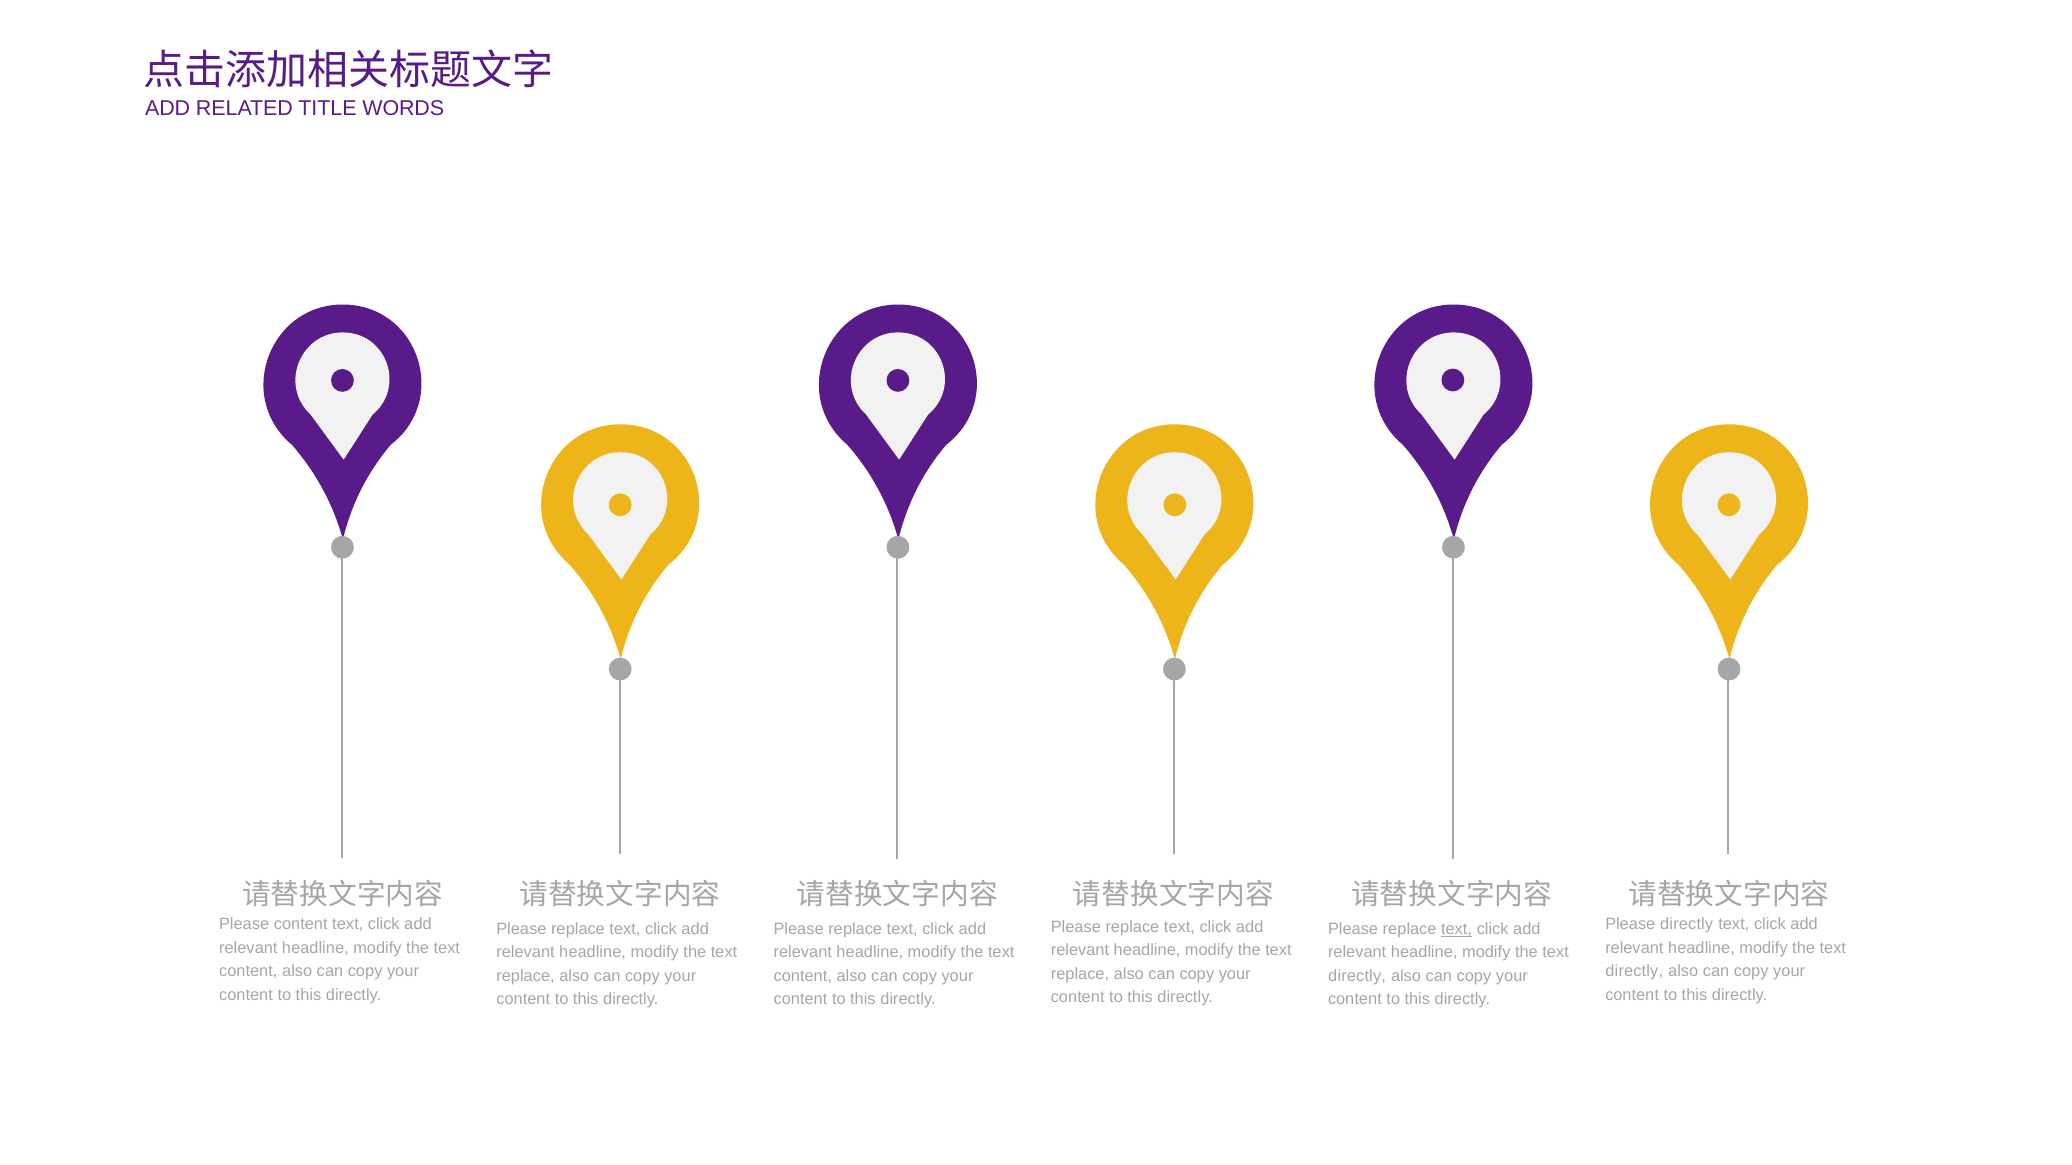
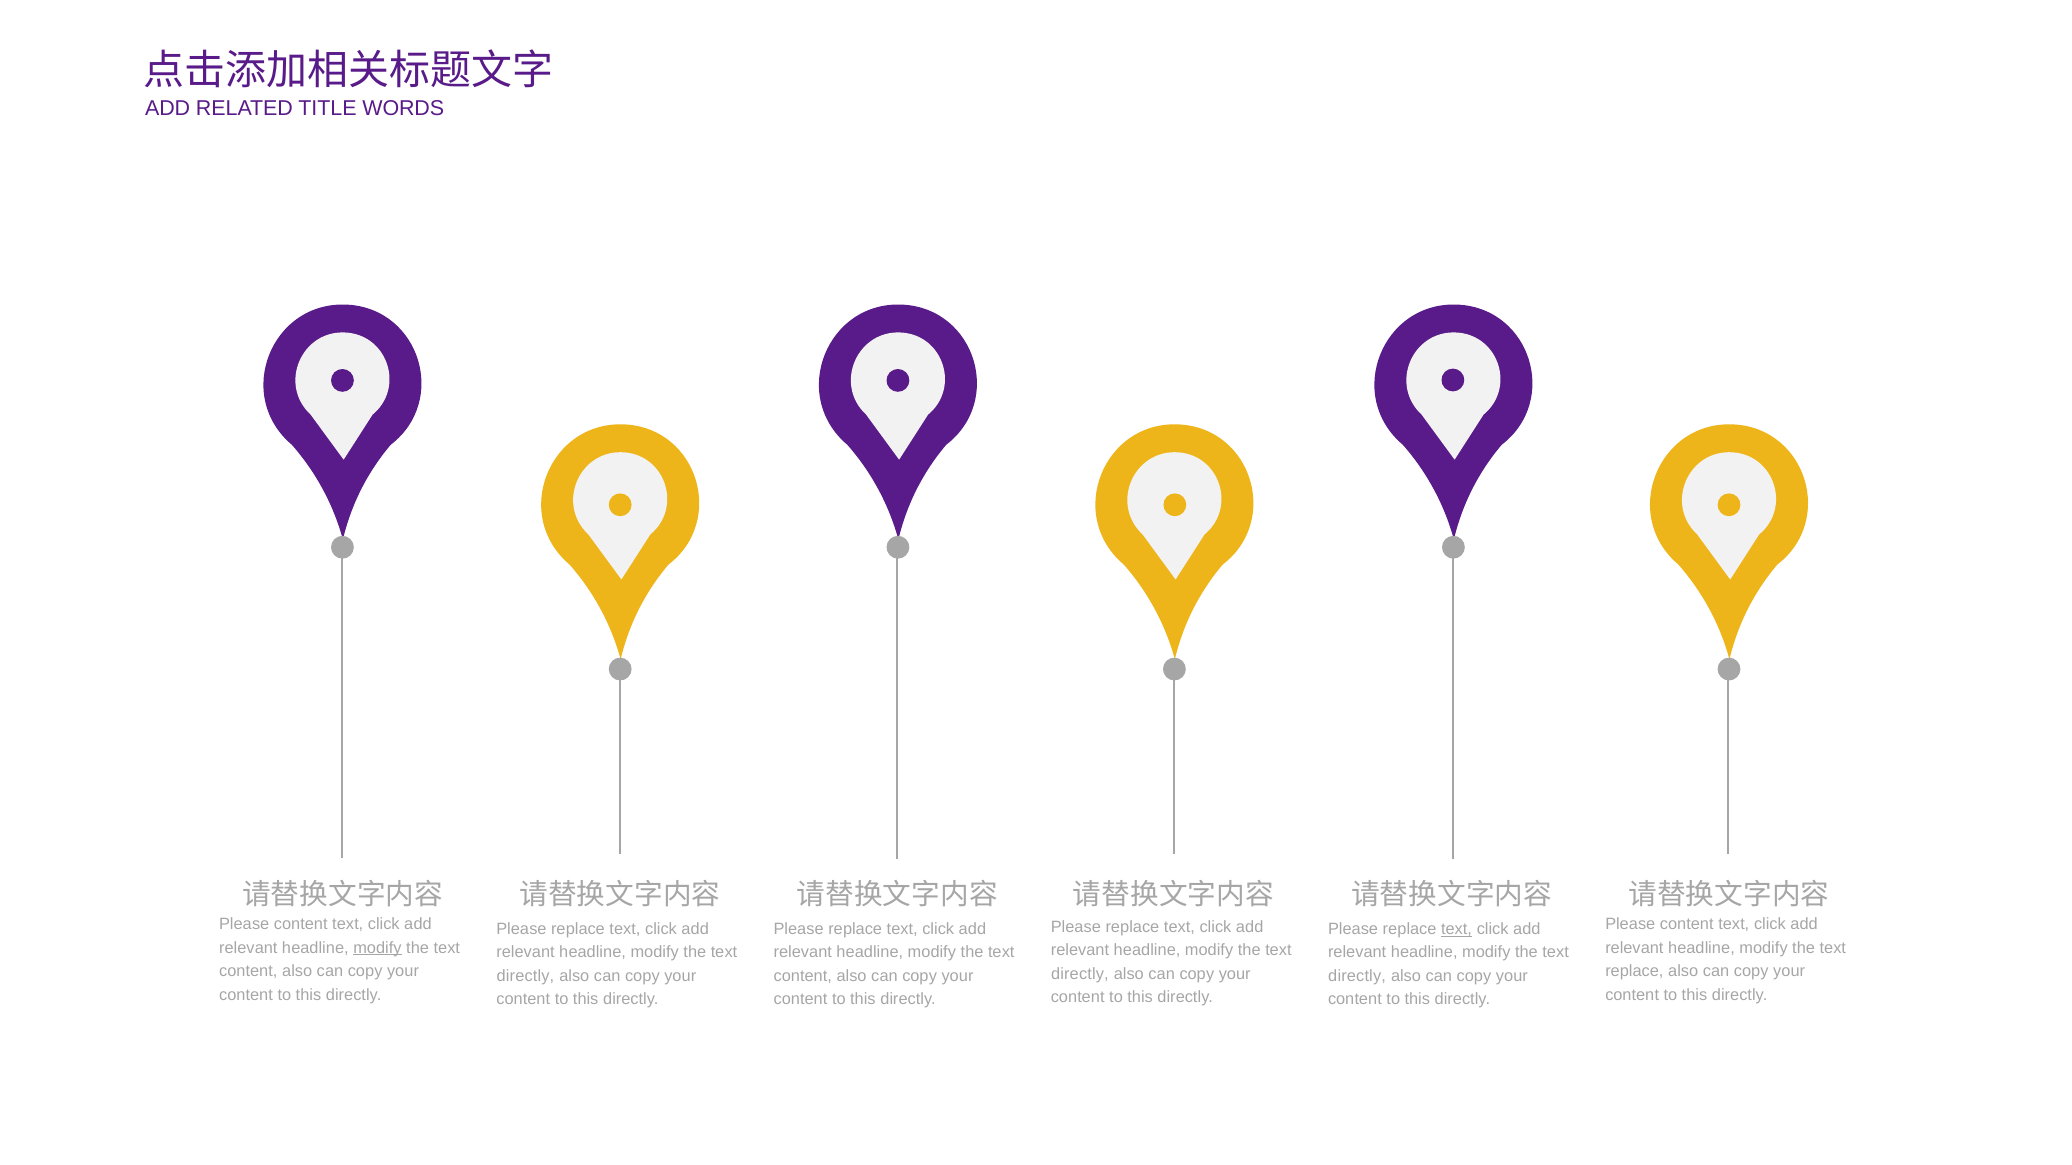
directly: directly -> content (1687, 925)
modify underline: none -> present (377, 948)
directly: directly -> replace (1634, 972)
replace: replace -> directly (1080, 974)
replace: replace -> directly (525, 976)
